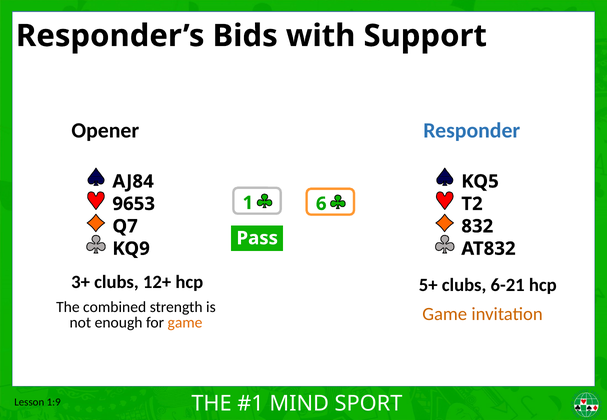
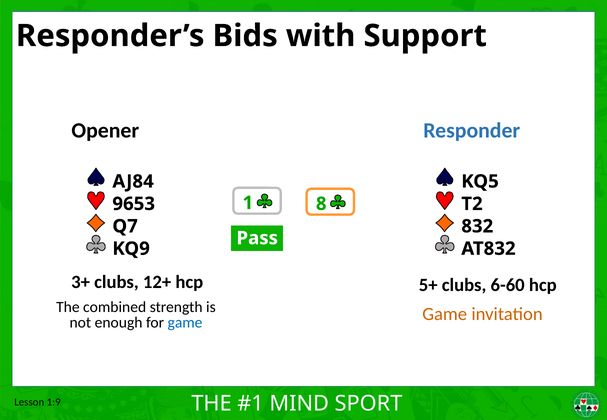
6: 6 -> 8 (321, 204)
6-21: 6-21 -> 6-60 (508, 285)
game colour: orange -> blue (185, 323)
